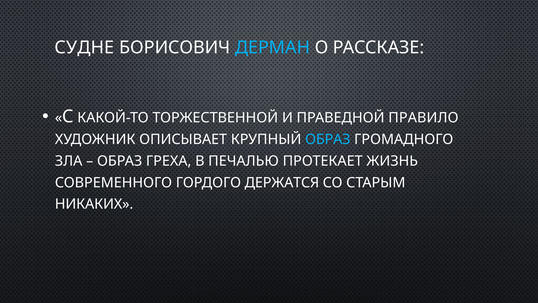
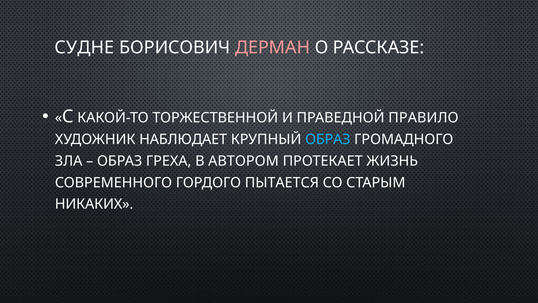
ДЕРМАН colour: light blue -> pink (273, 47)
ОПИСЫВАЕТ: ОПИСЫВАЕТ -> НАБЛЮДАЕТ (183, 139)
ПЕЧАЛЬЮ: ПЕЧАЛЬЮ -> АВТОРОМ (243, 161)
ДЕРЖАТСЯ: ДЕРЖАТСЯ -> ПЫТАЕТСЯ (282, 182)
